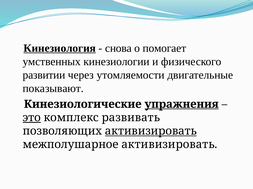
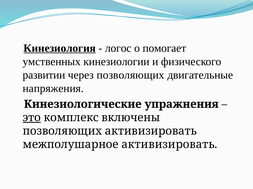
снова: снова -> логос (118, 48)
через утомляемости: утомляемости -> позволяющих (131, 75)
показывают: показывают -> напряжения (53, 89)
упражнения underline: present -> none (182, 105)
развивать: развивать -> включены (131, 118)
активизировать underline: present -> none (151, 132)
